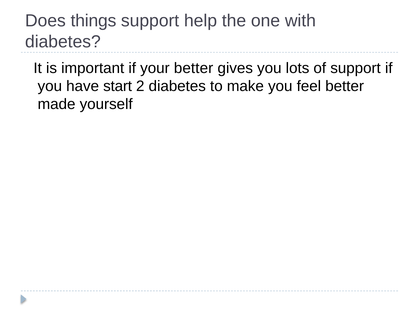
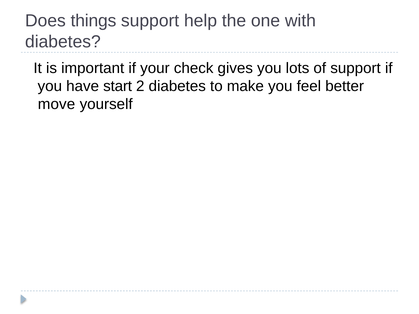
your better: better -> check (194, 68)
made: made -> move (56, 104)
